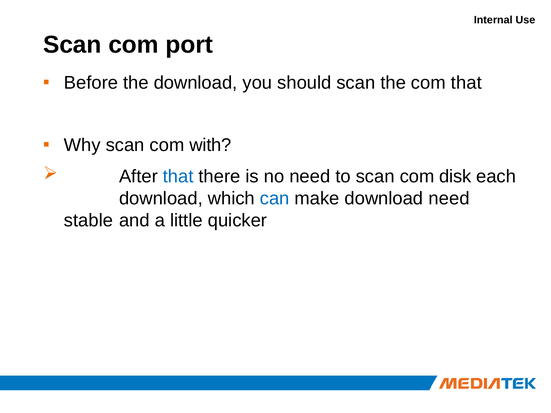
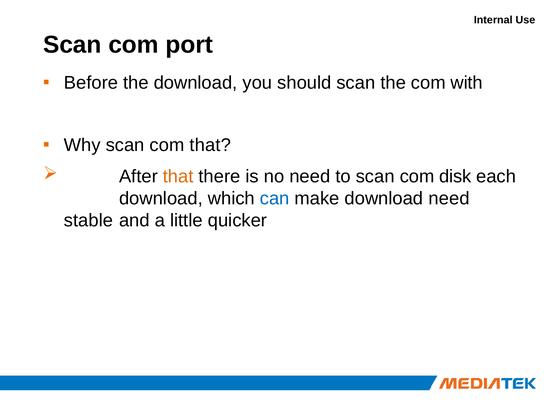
com that: that -> with (467, 83)
com with: with -> that (210, 145)
that colour: blue -> orange (178, 176)
